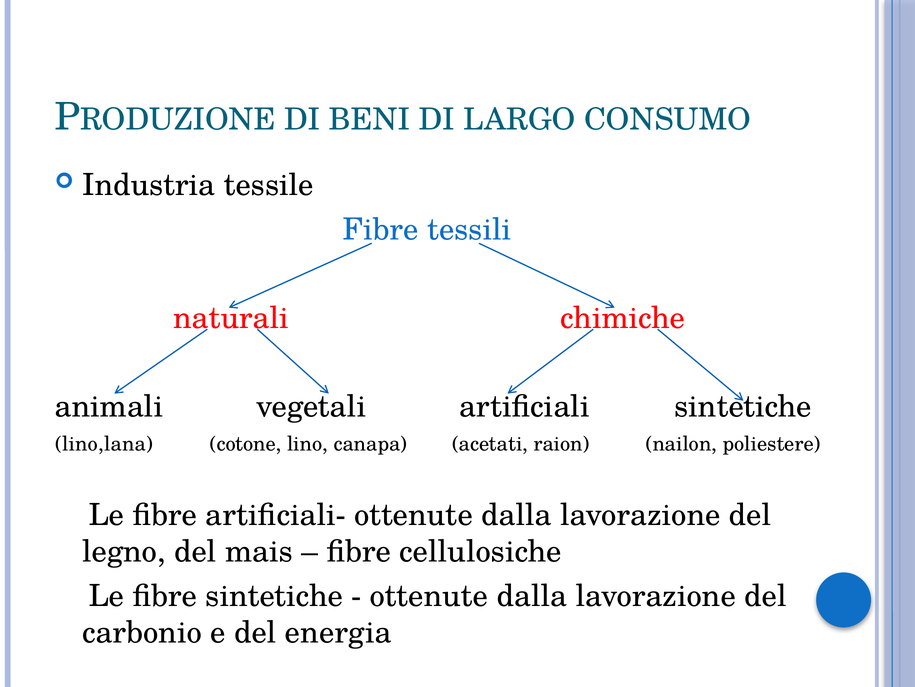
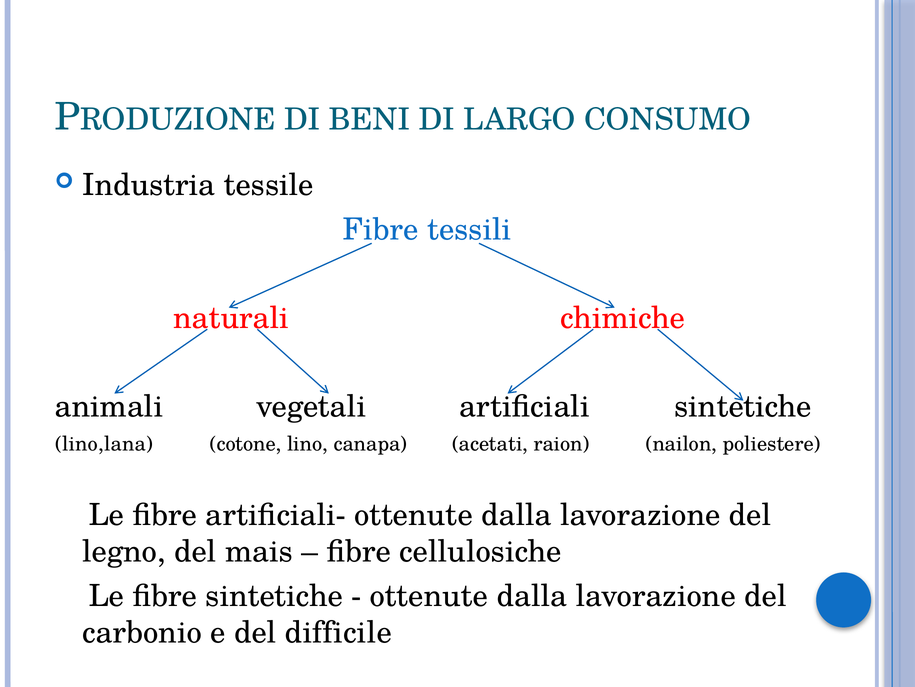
energia: energia -> difficile (338, 632)
